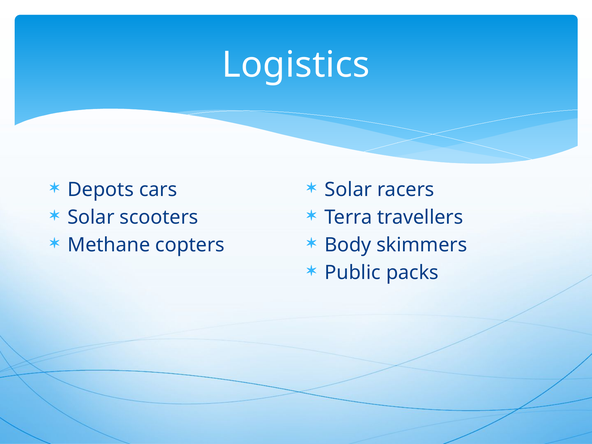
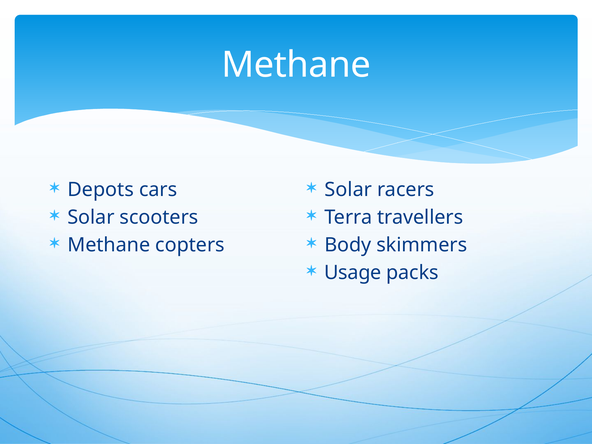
Logistics: Logistics -> Methane (296, 65)
Public: Public -> Usage (353, 272)
